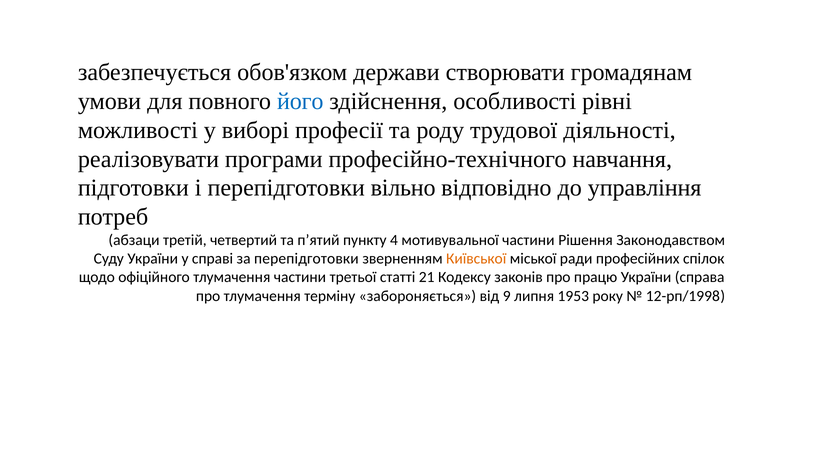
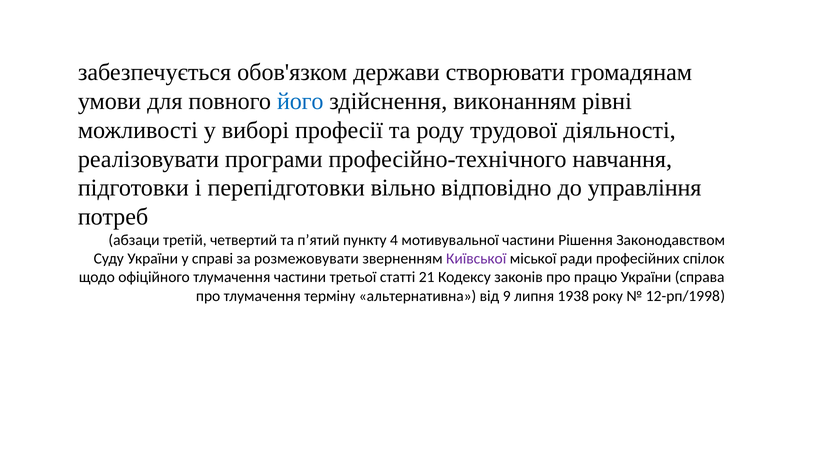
особливості: особливості -> виконанням (515, 101)
за перепідготовки: перепідготовки -> розмежовувати (306, 259)
Київської colour: orange -> purple (476, 259)
забороняється: забороняється -> альтернативна (418, 296)
1953: 1953 -> 1938 (573, 296)
